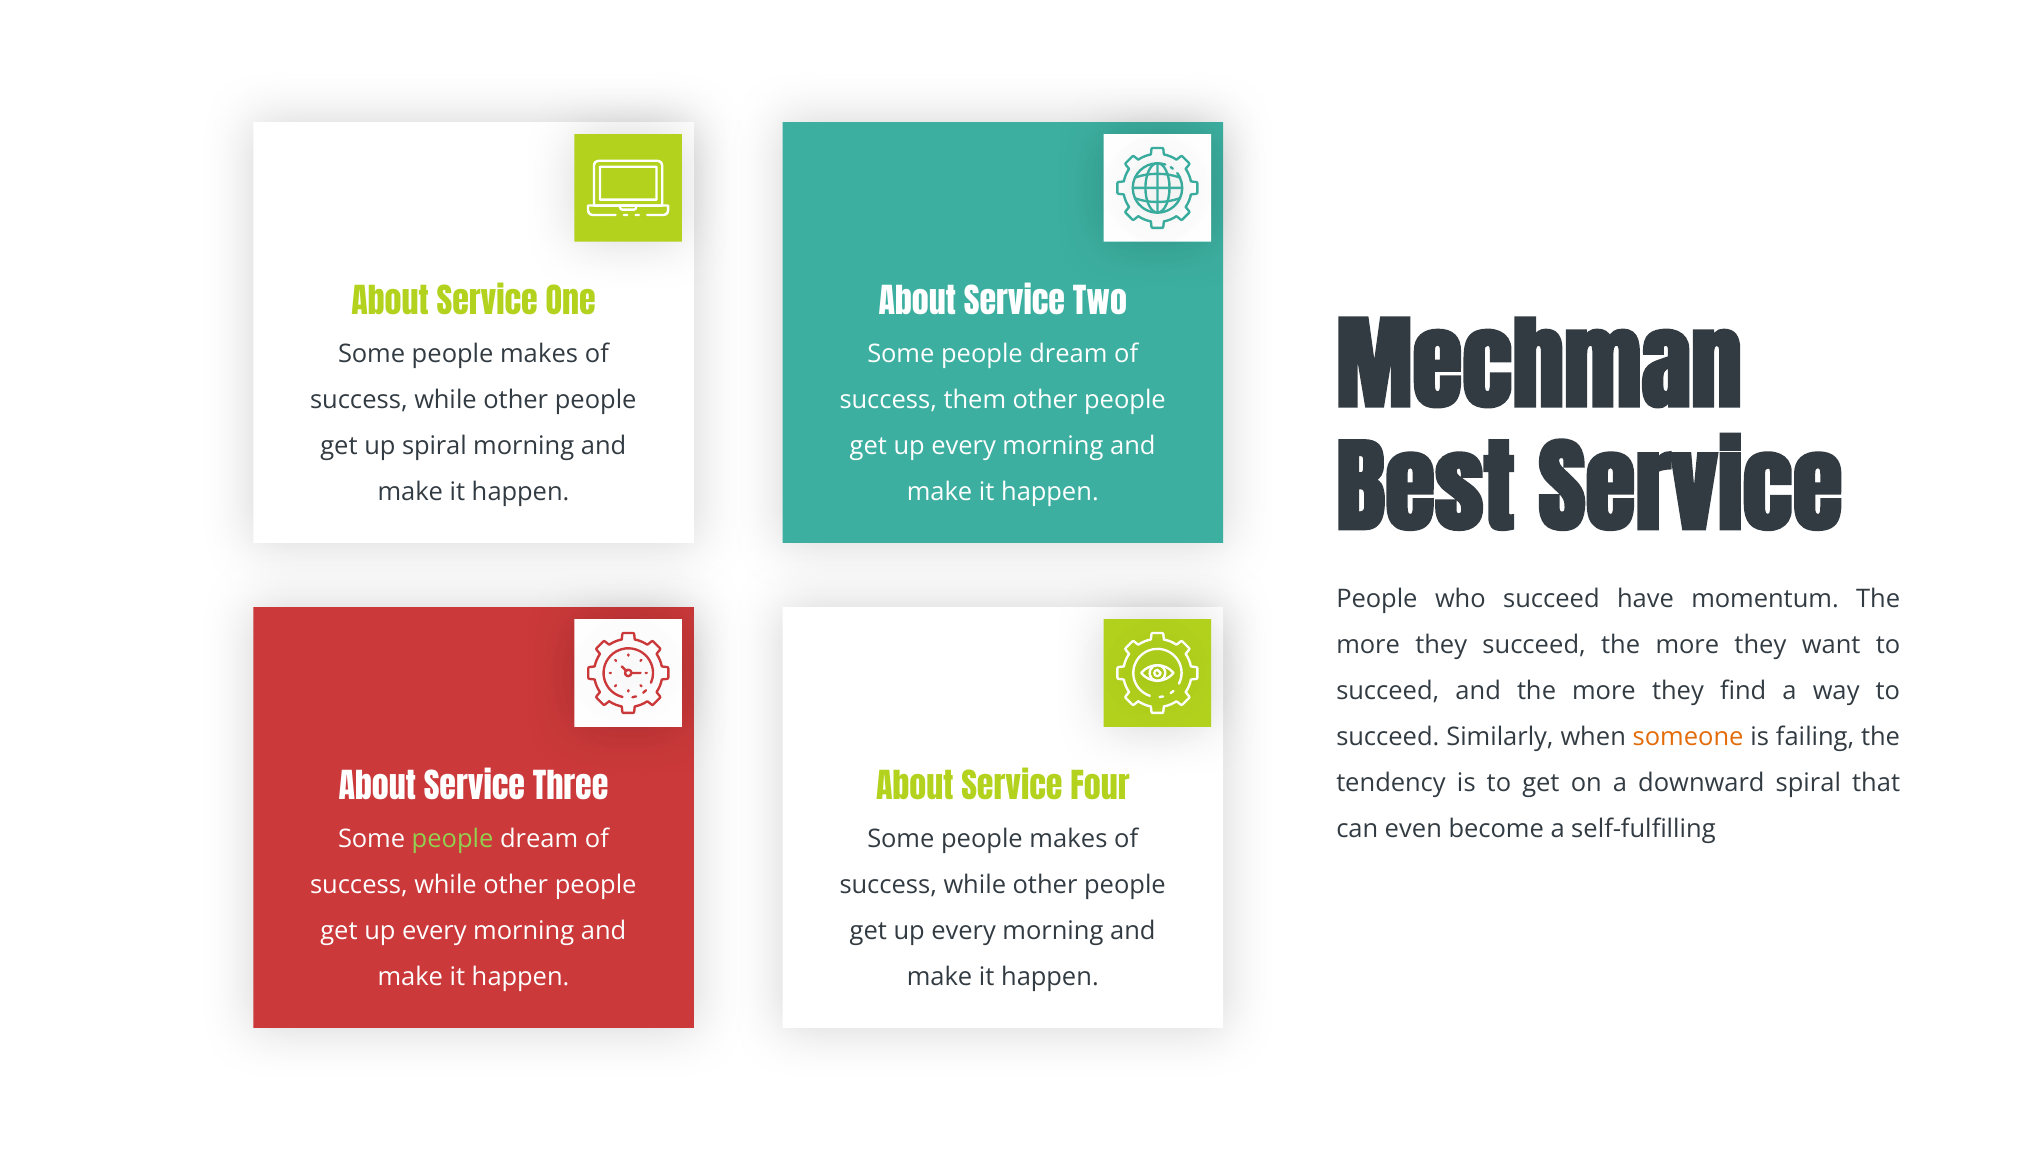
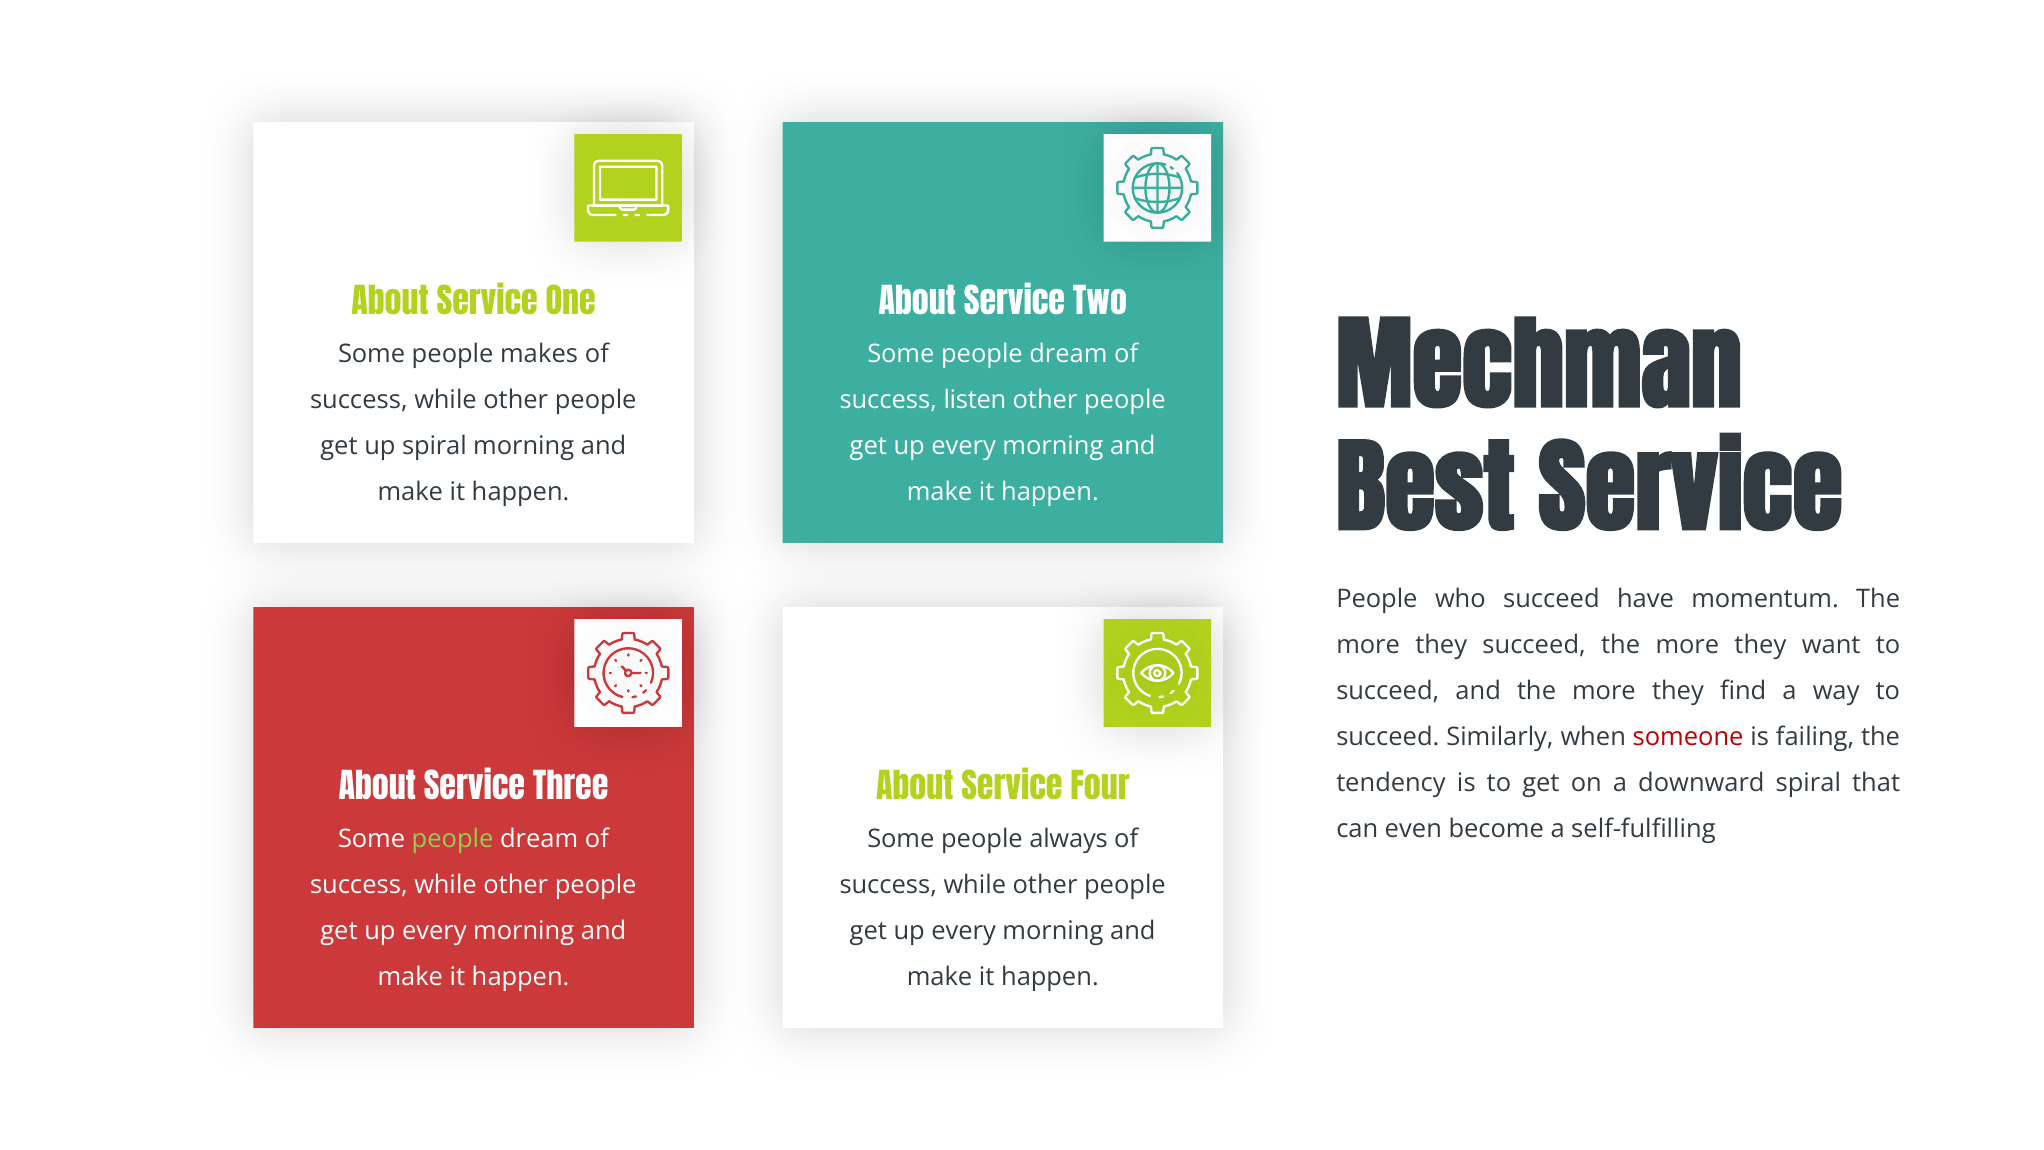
them: them -> listen (975, 400)
someone colour: orange -> red (1688, 737)
makes: makes -> always (1069, 839)
